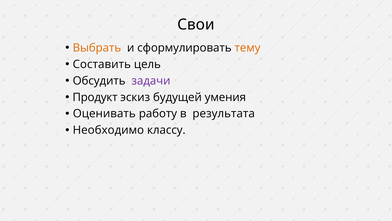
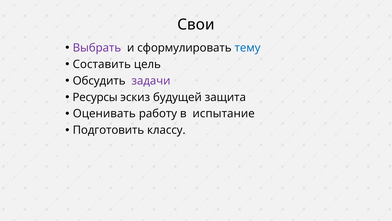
Выбрать colour: orange -> purple (97, 48)
тему colour: orange -> blue (247, 48)
Продукт: Продукт -> Ресурсы (95, 97)
умения: умения -> защита (225, 97)
результата: результата -> испытание (224, 113)
Необходимо: Необходимо -> Подготовить (108, 130)
